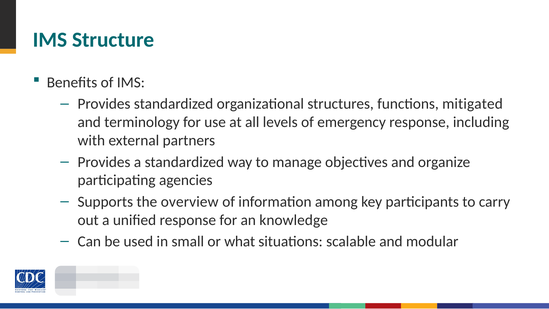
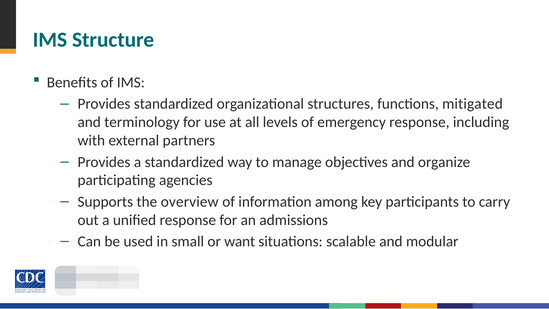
knowledge: knowledge -> admissions (294, 220)
what: what -> want (240, 241)
